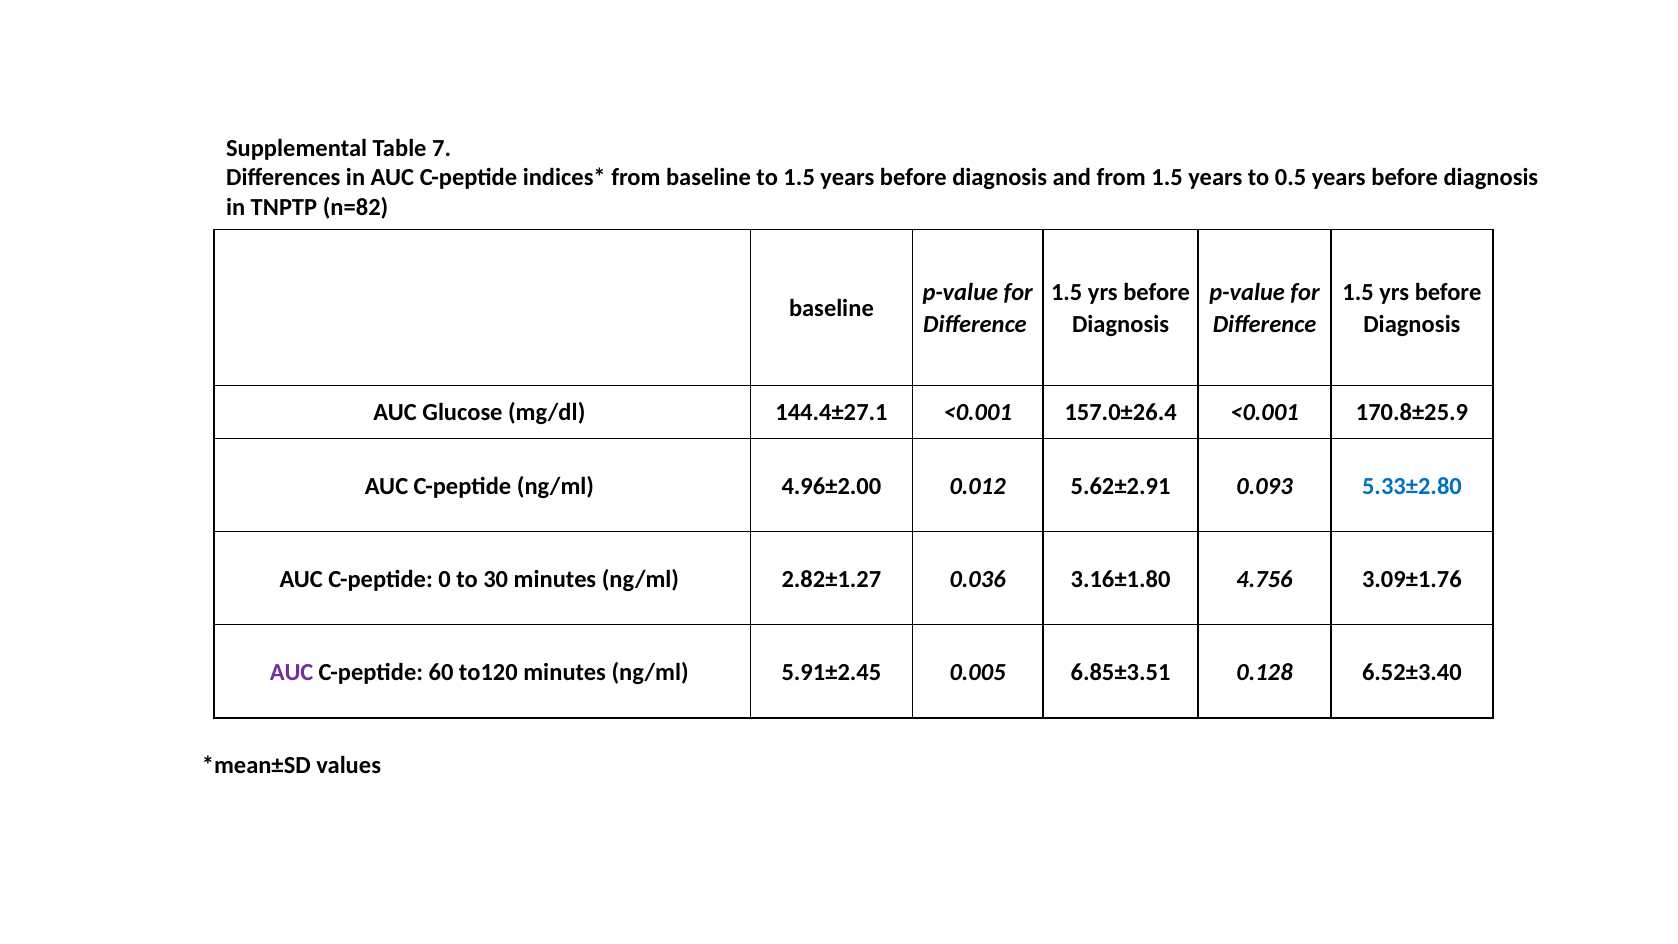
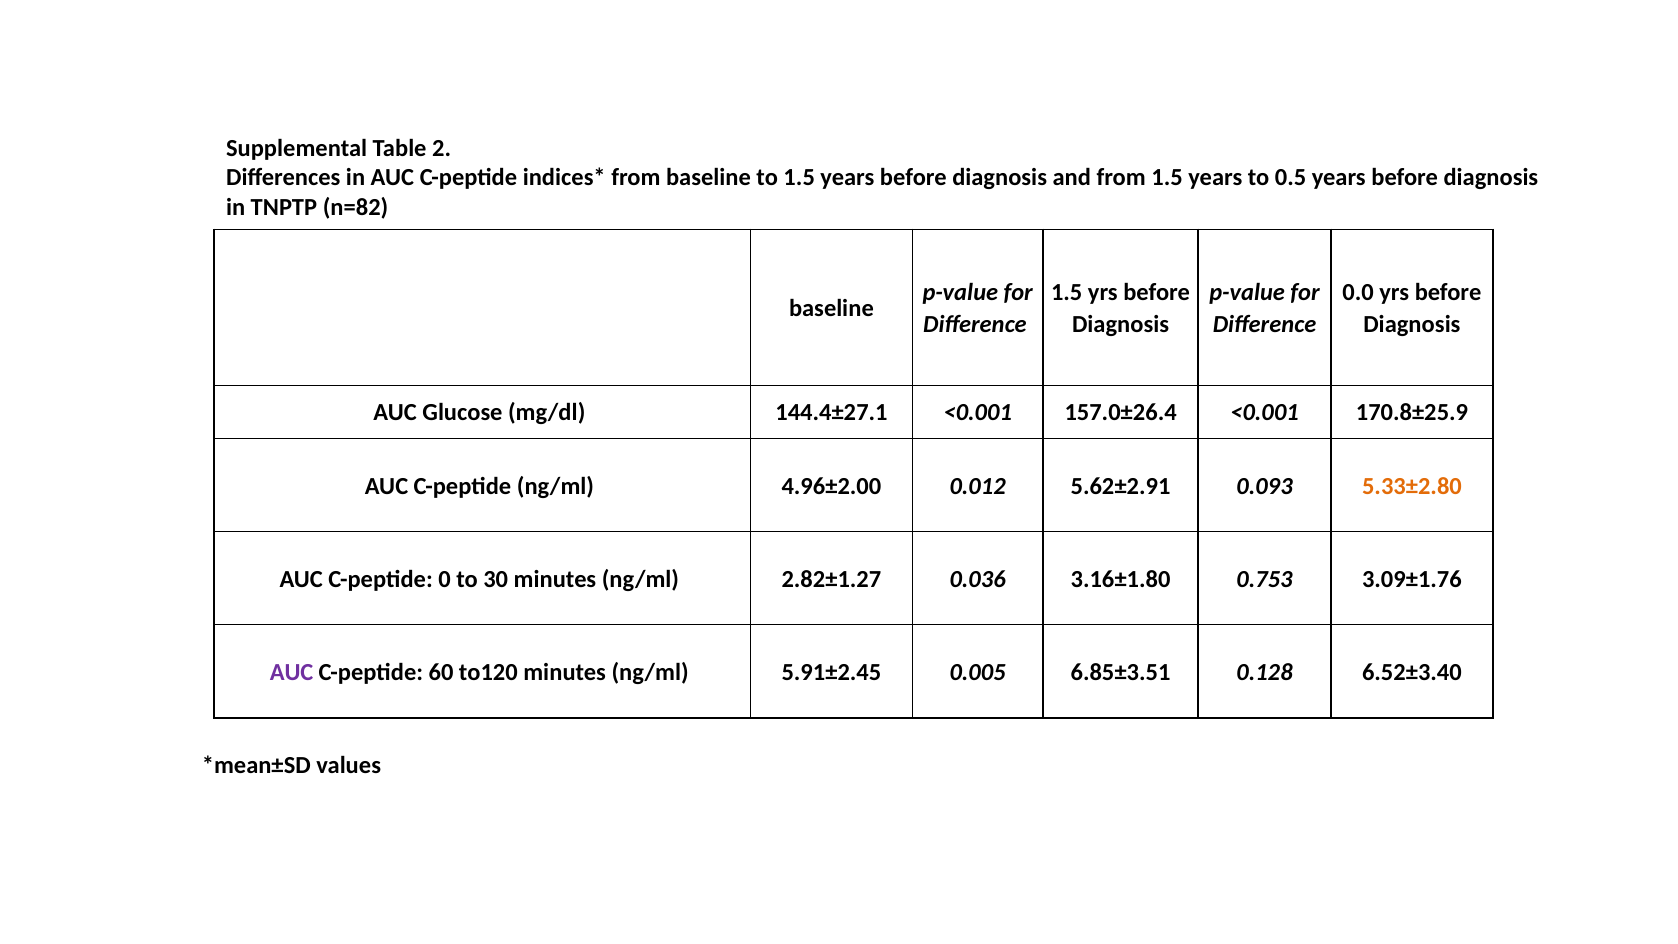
7: 7 -> 2 (442, 148)
1.5: 1.5 -> 0.0 (1358, 293)
5.33±2.80 colour: blue -> orange (1412, 486)
4.756: 4.756 -> 0.753 (1265, 579)
